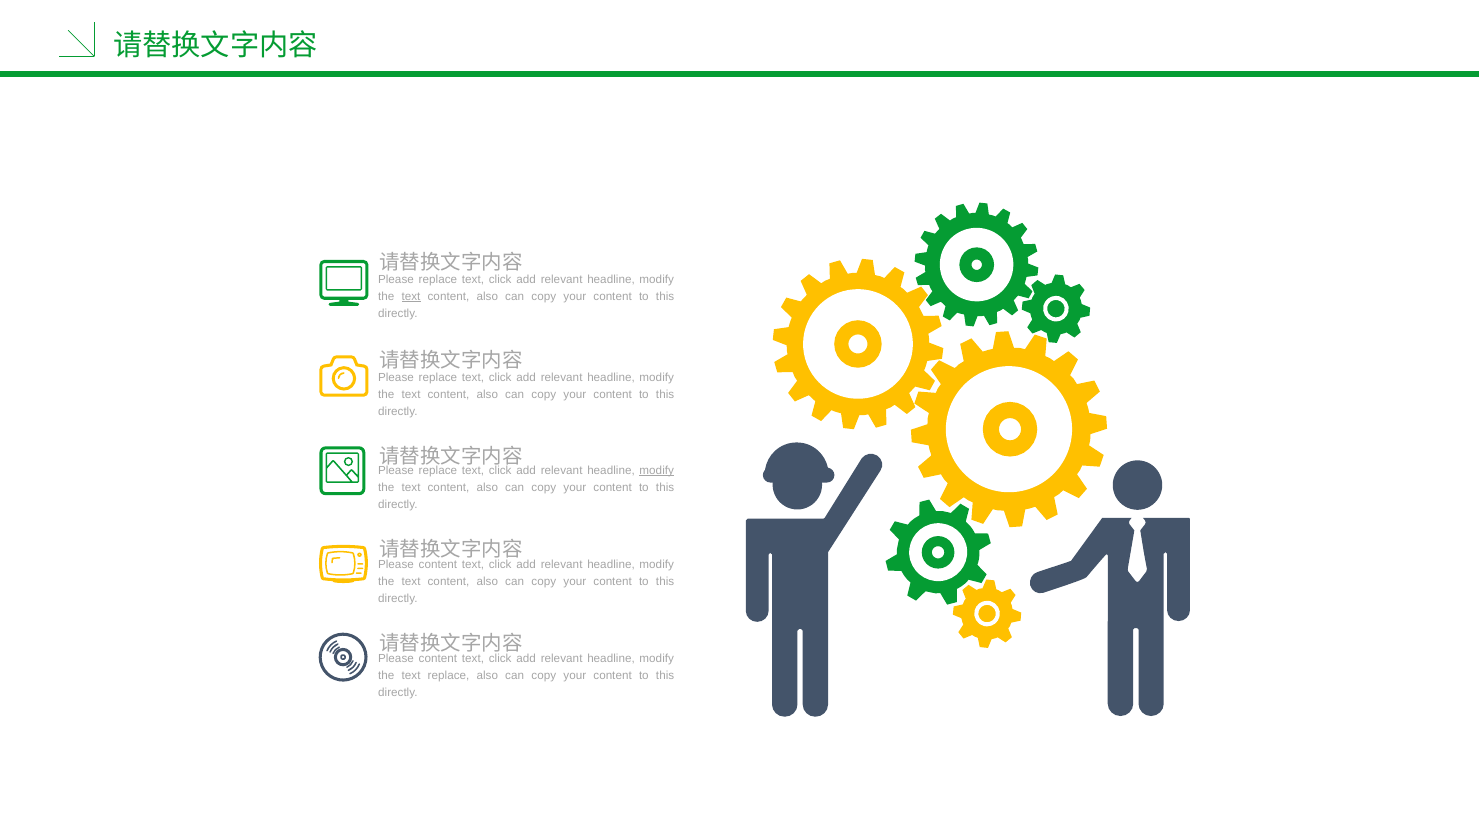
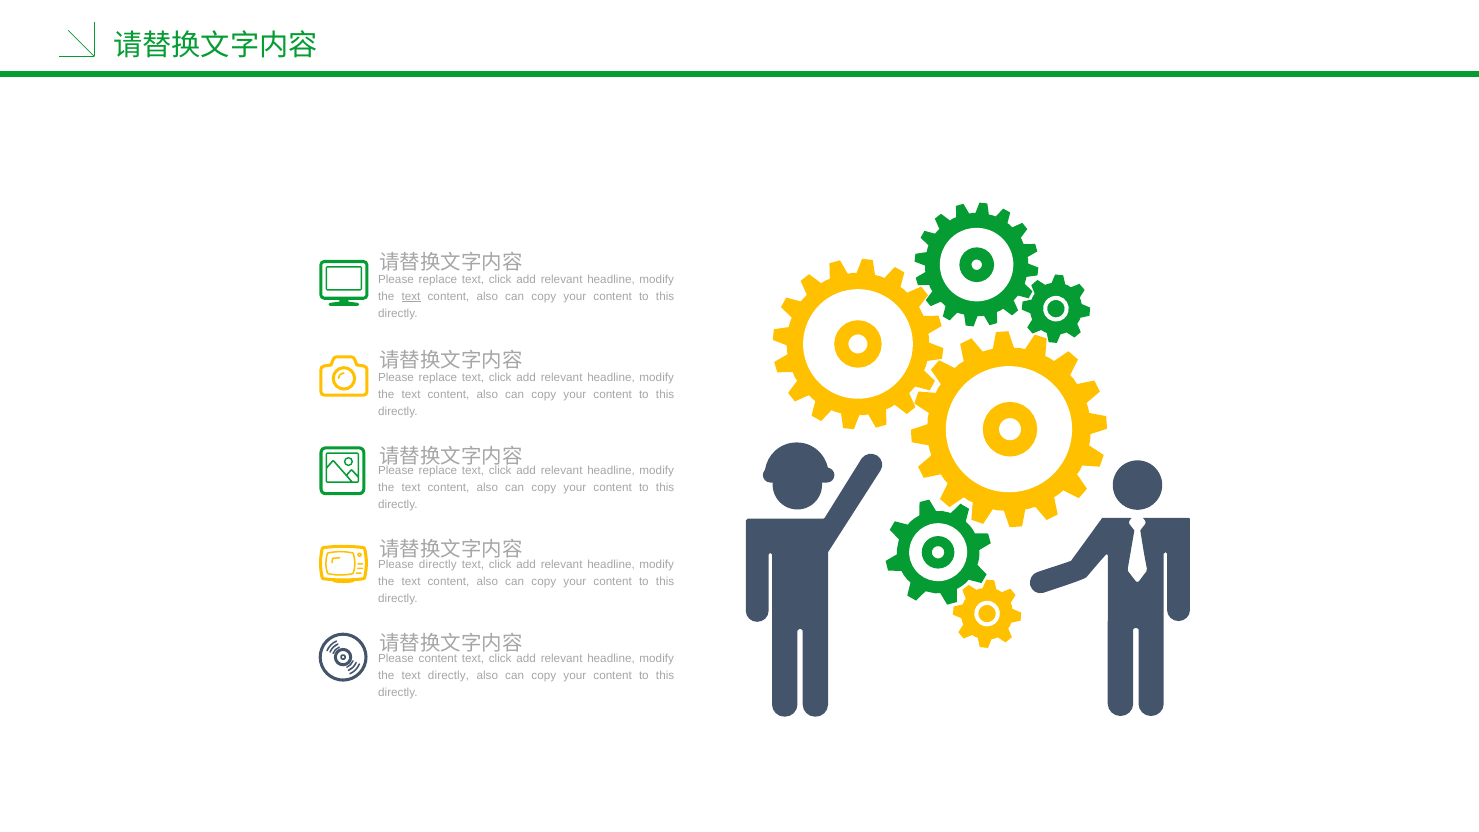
modify underline: present -> none (657, 471)
content: content -> directly (438, 565)
text replace: replace -> directly (449, 675)
